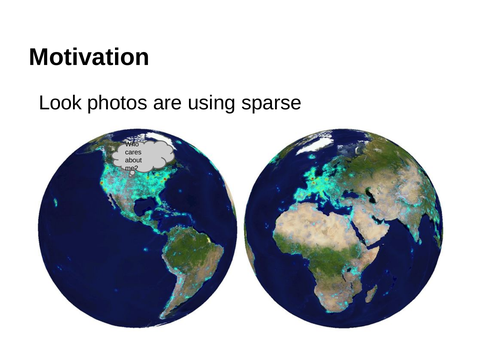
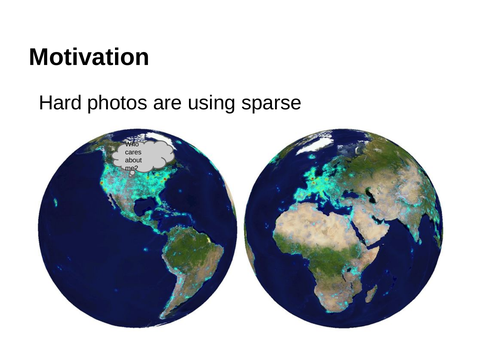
Look: Look -> Hard (60, 103)
